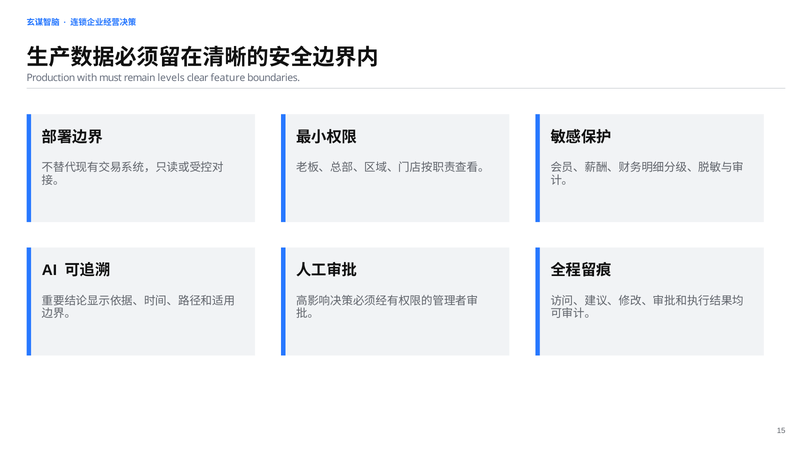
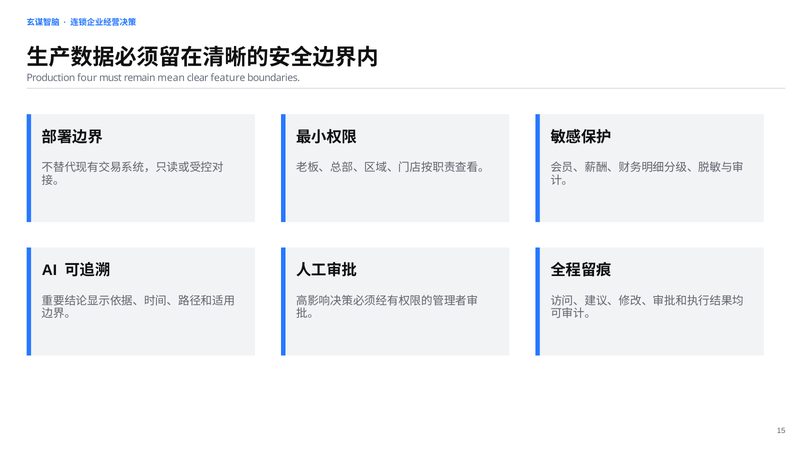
with: with -> four (87, 78)
levels: levels -> mean (171, 78)
